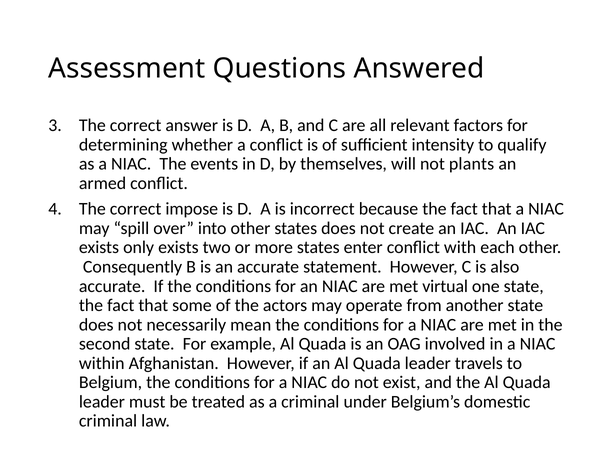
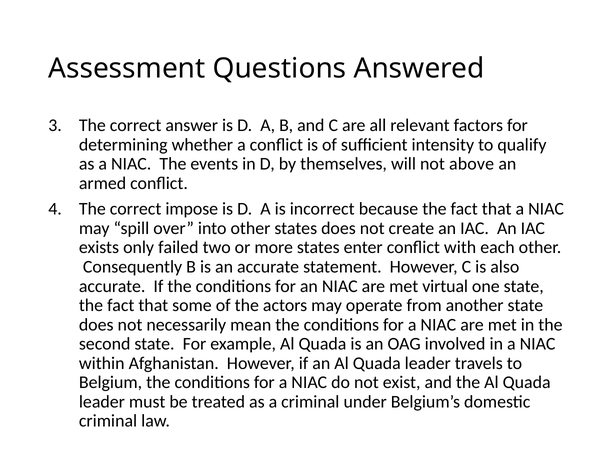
plants: plants -> above (472, 164)
only exists: exists -> failed (178, 248)
